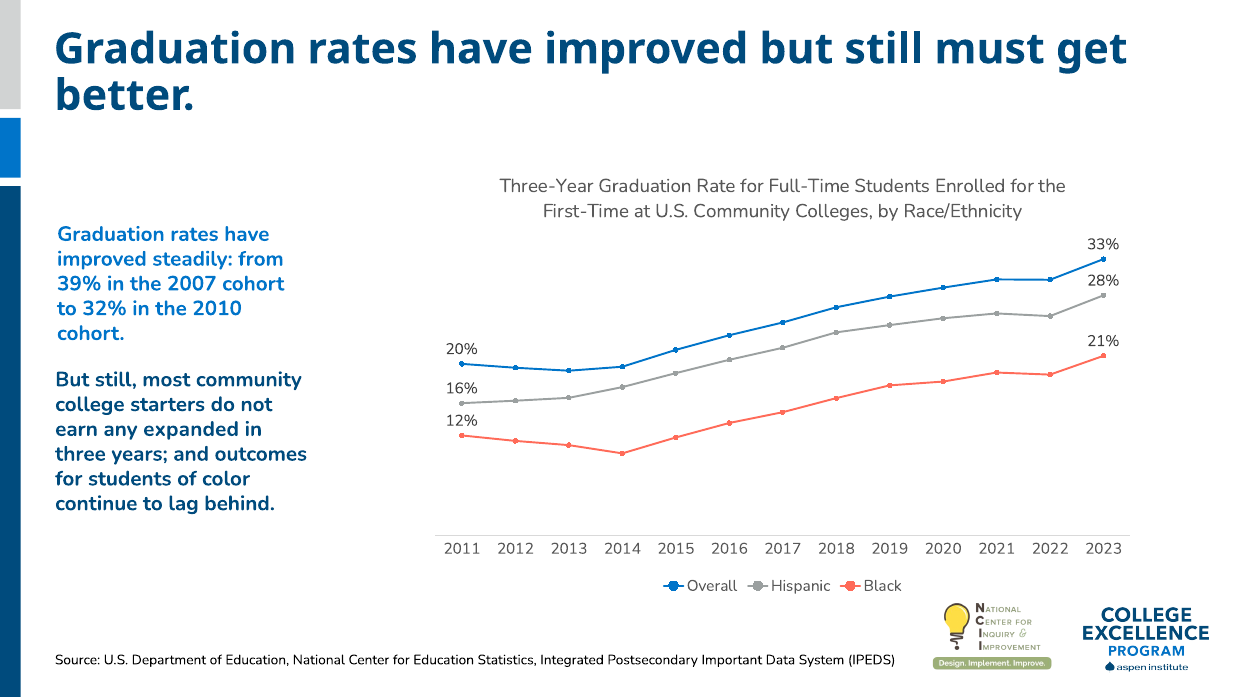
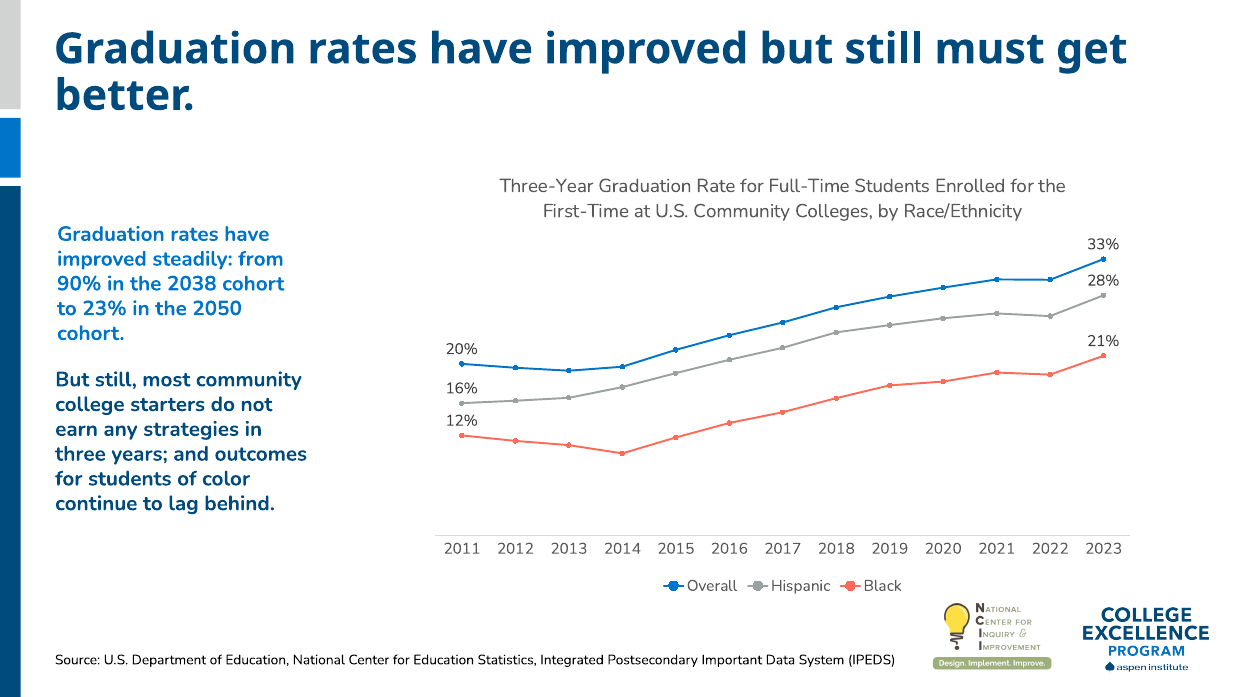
39%: 39% -> 90% (79, 284)
2007: 2007 -> 2038 (192, 284)
32%: 32% -> 23% (105, 309)
2010: 2010 -> 2050 (217, 309)
expanded: expanded -> strategies (191, 429)
